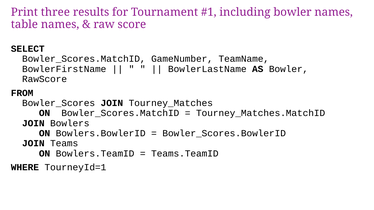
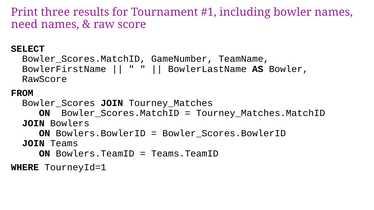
table: table -> need (24, 24)
